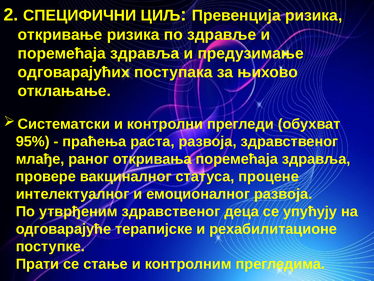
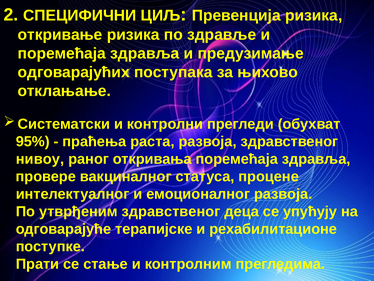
млађе: млађе -> нивоу (40, 159)
